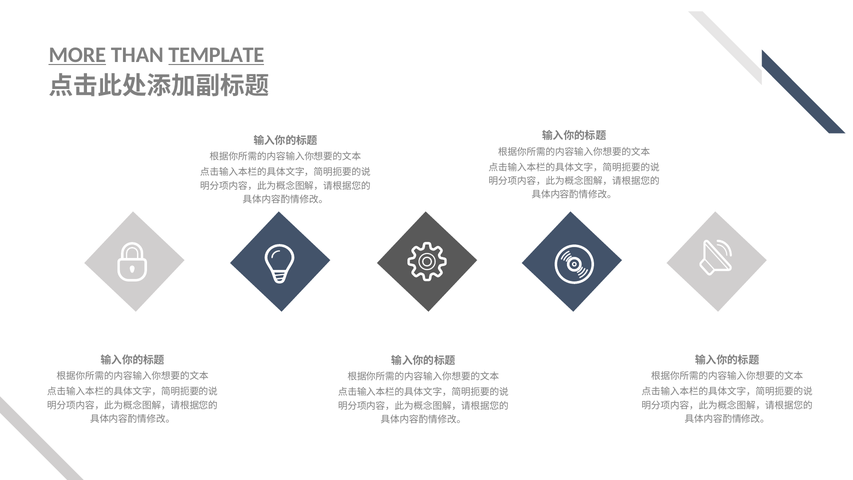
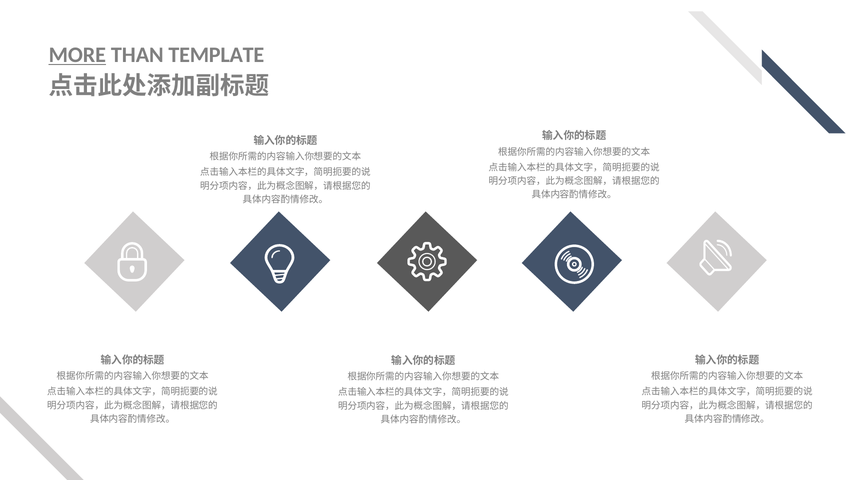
TEMPLATE underline: present -> none (216, 55)
